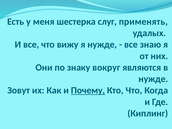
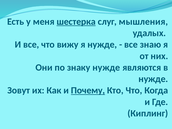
шестерка underline: none -> present (76, 22)
применять: применять -> мышления (143, 22)
знаку вокруг: вокруг -> нужде (106, 67)
